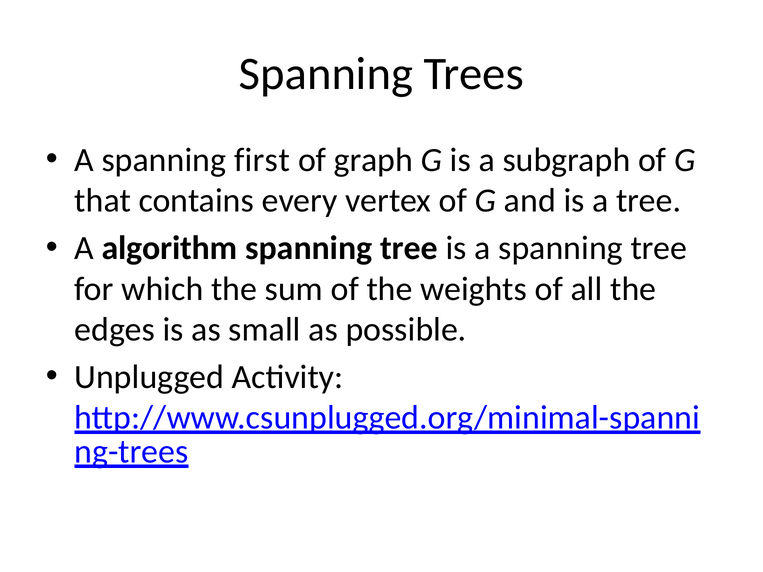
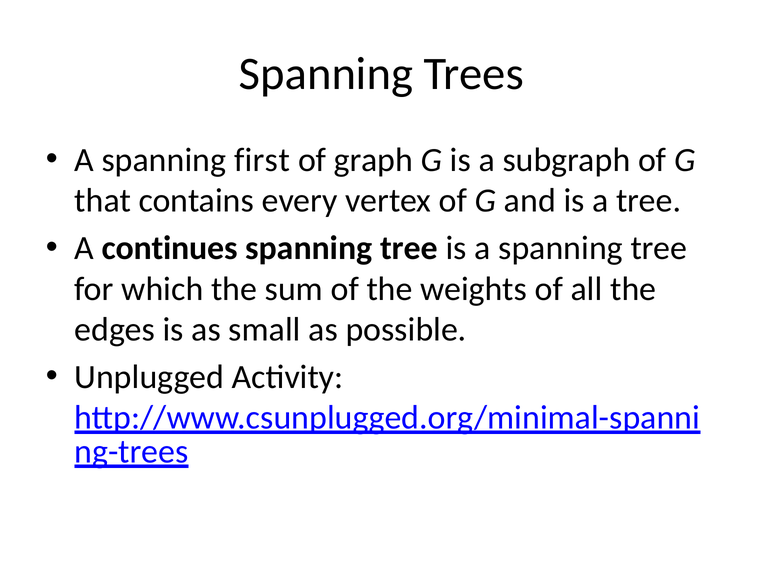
algorithm: algorithm -> continues (170, 248)
